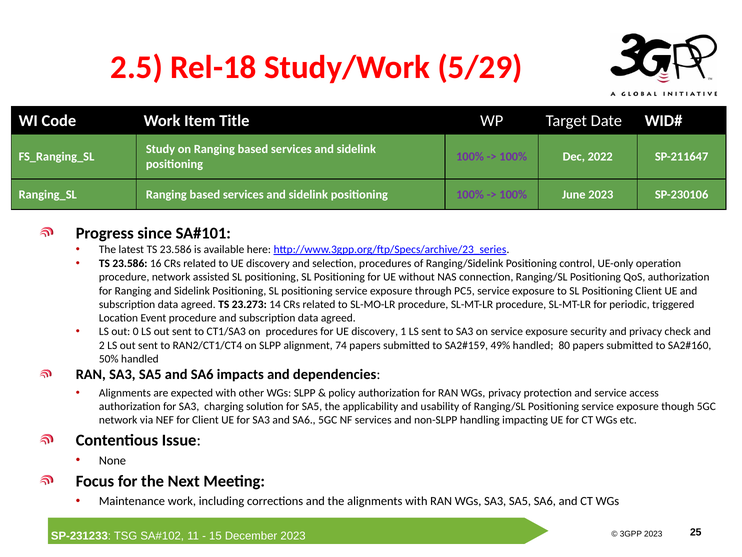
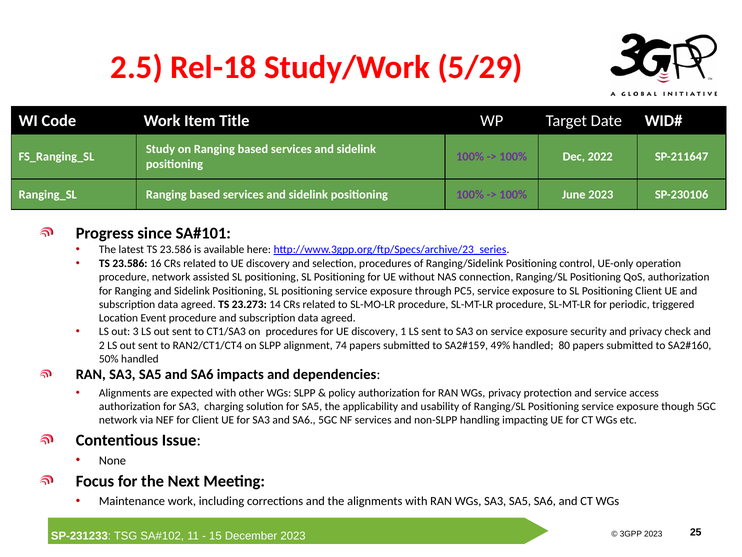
0: 0 -> 3 (136, 331)
